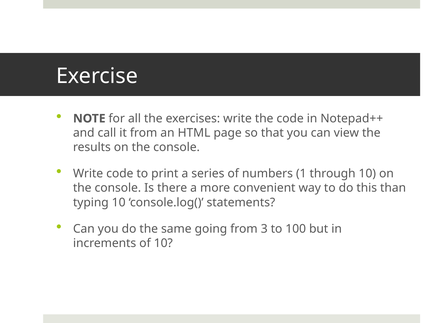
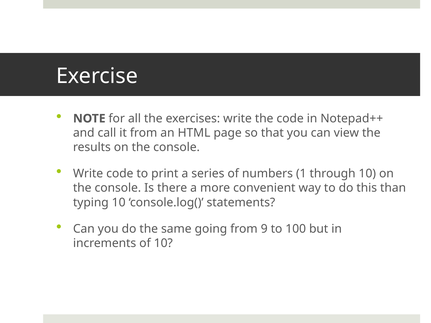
3: 3 -> 9 (264, 229)
